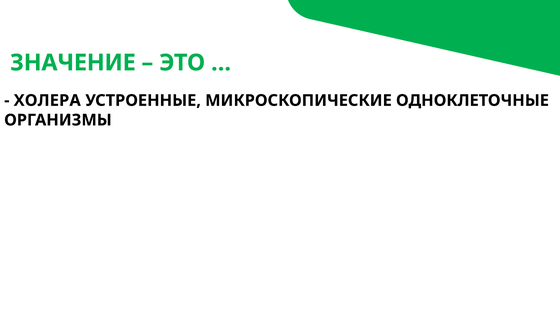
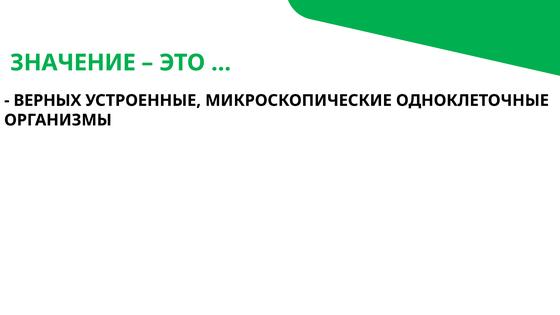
ХОЛЕРА: ХОЛЕРА -> ВЕРНЫХ (47, 100)
